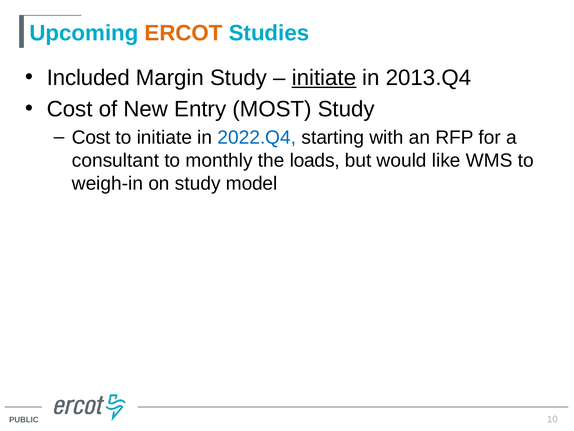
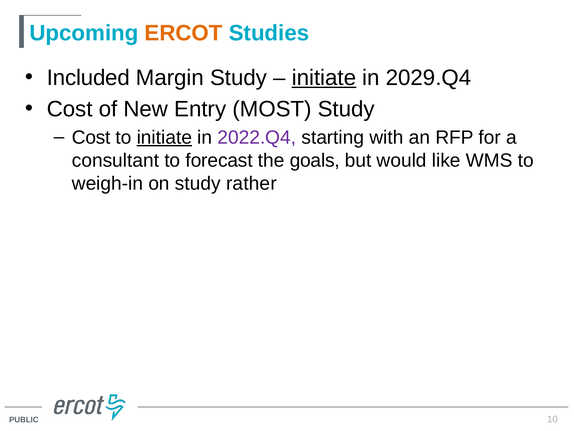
2013.Q4: 2013.Q4 -> 2029.Q4 (429, 78)
initiate underline: none -> present (164, 137)
2022.Q4 colour: blue -> purple (257, 137)
monthly: monthly -> forecast (219, 160)
loads: loads -> goals (315, 160)
model: model -> rather (251, 183)
